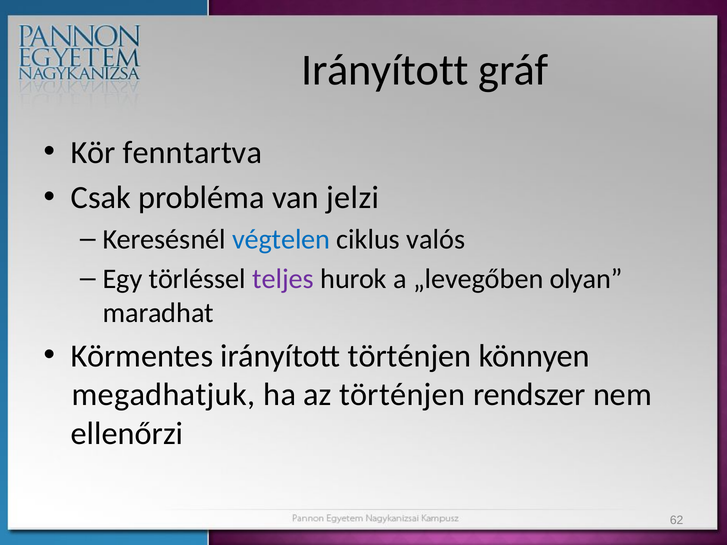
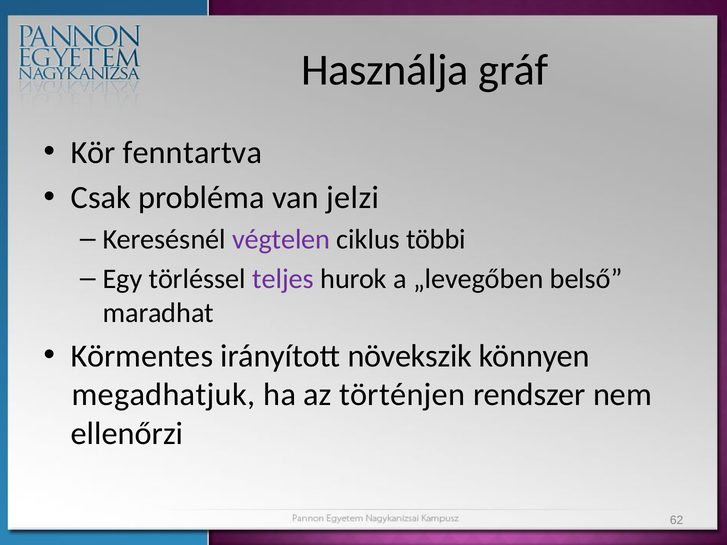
Irányított: Irányított -> Használja (385, 70)
végtelen colour: blue -> purple (281, 240)
valós: valós -> többi (436, 240)
olyan: olyan -> belső (586, 279)
irányított történjen: történjen -> növekszik (410, 356)
